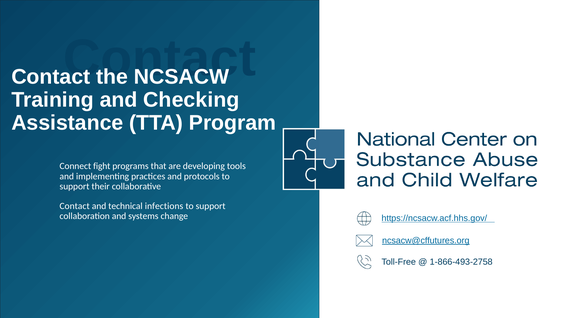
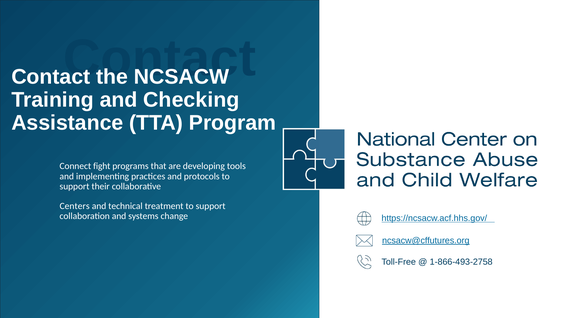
Contact: Contact -> Centers (75, 206)
infections: infections -> treatment (164, 206)
